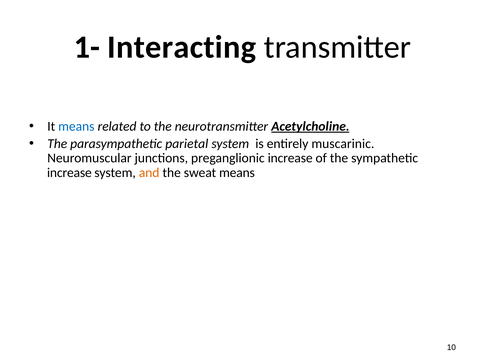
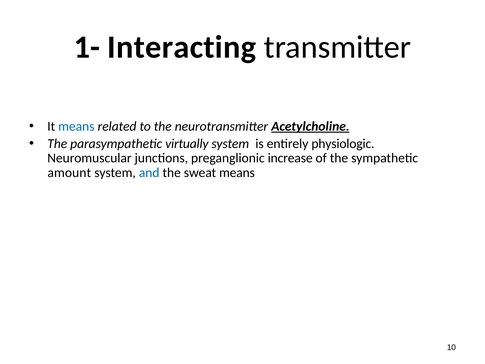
parietal: parietal -> virtually (187, 144)
muscarinic: muscarinic -> physiologic (343, 144)
increase: increase -> amount (69, 173)
and colour: orange -> blue (149, 173)
